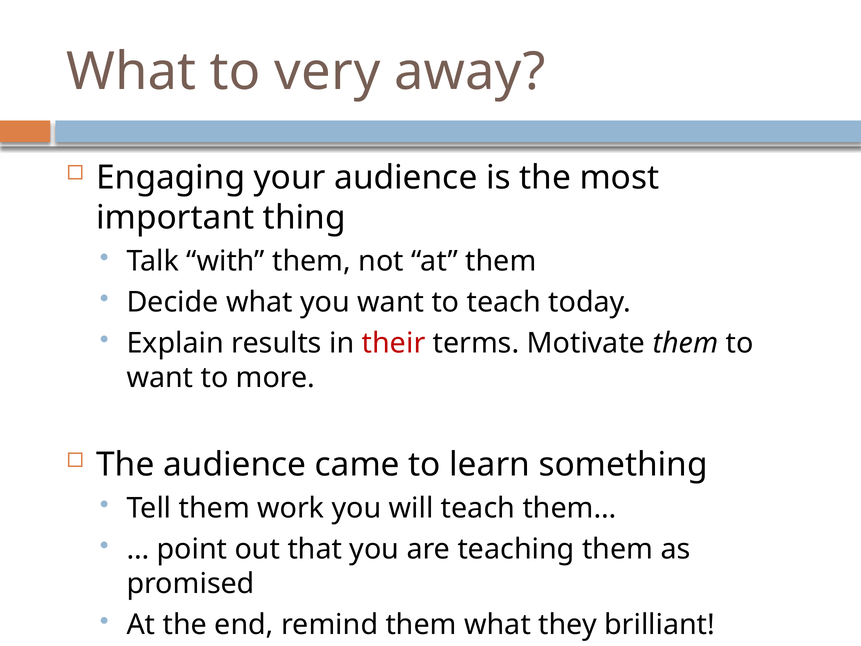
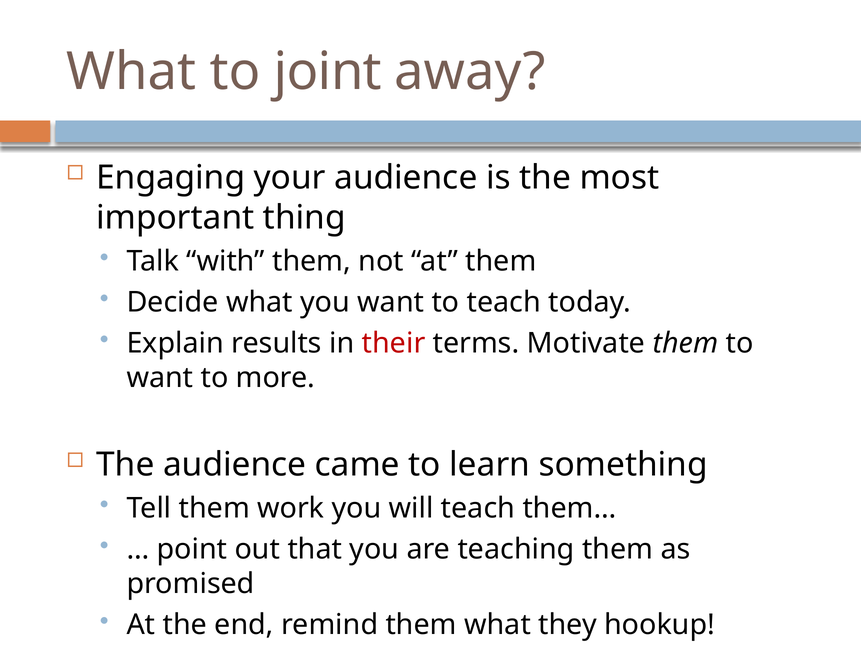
very: very -> joint (328, 72)
brilliant: brilliant -> hookup (660, 625)
